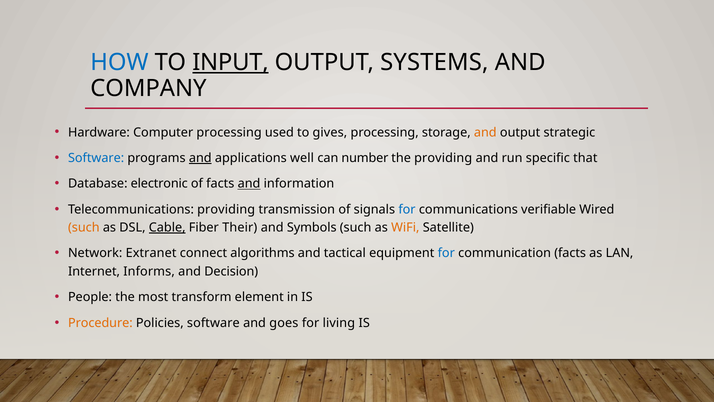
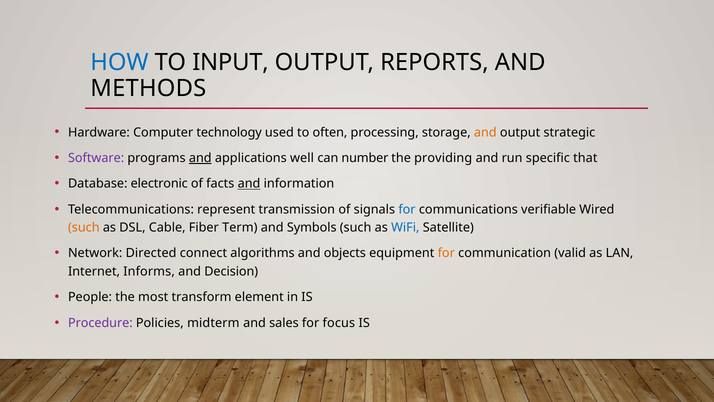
INPUT underline: present -> none (230, 63)
SYSTEMS: SYSTEMS -> REPORTS (434, 63)
COMPANY: COMPANY -> METHODS (148, 88)
Computer processing: processing -> technology (229, 132)
gives: gives -> often (330, 132)
Software colour: blue -> purple (96, 158)
Telecommunications providing: providing -> represent (226, 209)
Cable underline: present -> none (167, 227)
Their: Their -> Term (240, 227)
WiFi colour: orange -> blue (405, 227)
Extranet: Extranet -> Directed (151, 253)
tactical: tactical -> objects (345, 253)
for colour: blue -> orange (446, 253)
communication facts: facts -> valid (570, 253)
Procedure colour: orange -> purple (100, 323)
Policies software: software -> midterm (213, 323)
goes: goes -> sales (284, 323)
living: living -> focus (339, 323)
